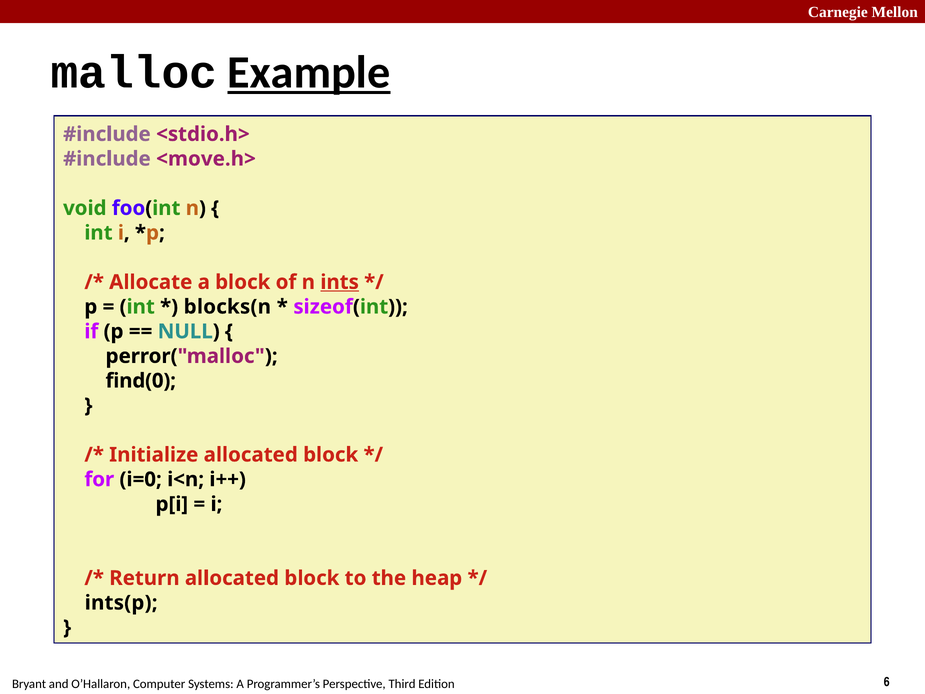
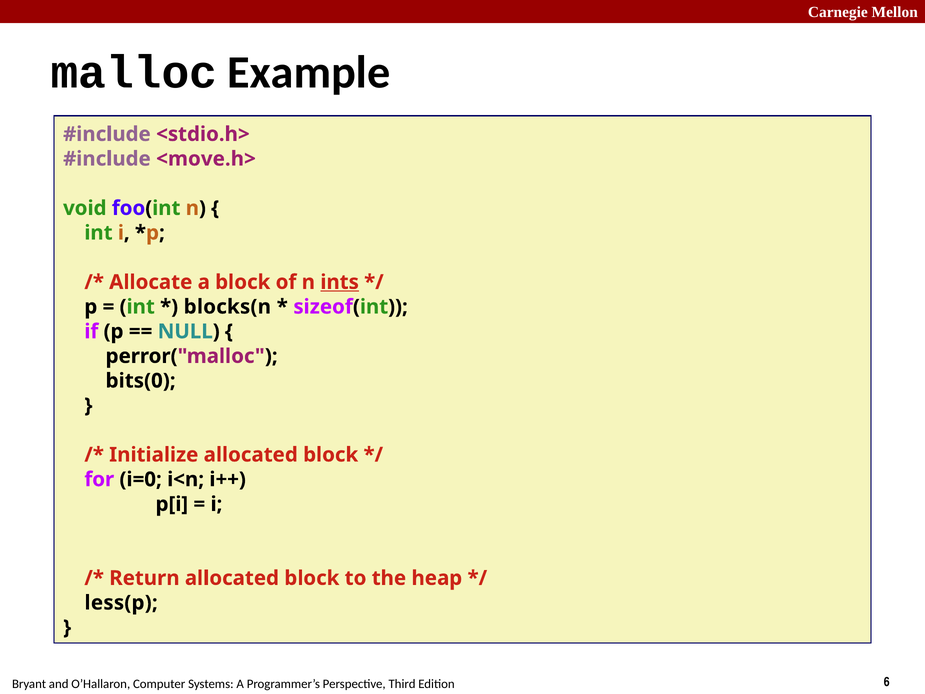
Example underline: present -> none (309, 73)
find(0: find(0 -> bits(0 (141, 381)
ints(p: ints(p -> less(p (121, 603)
